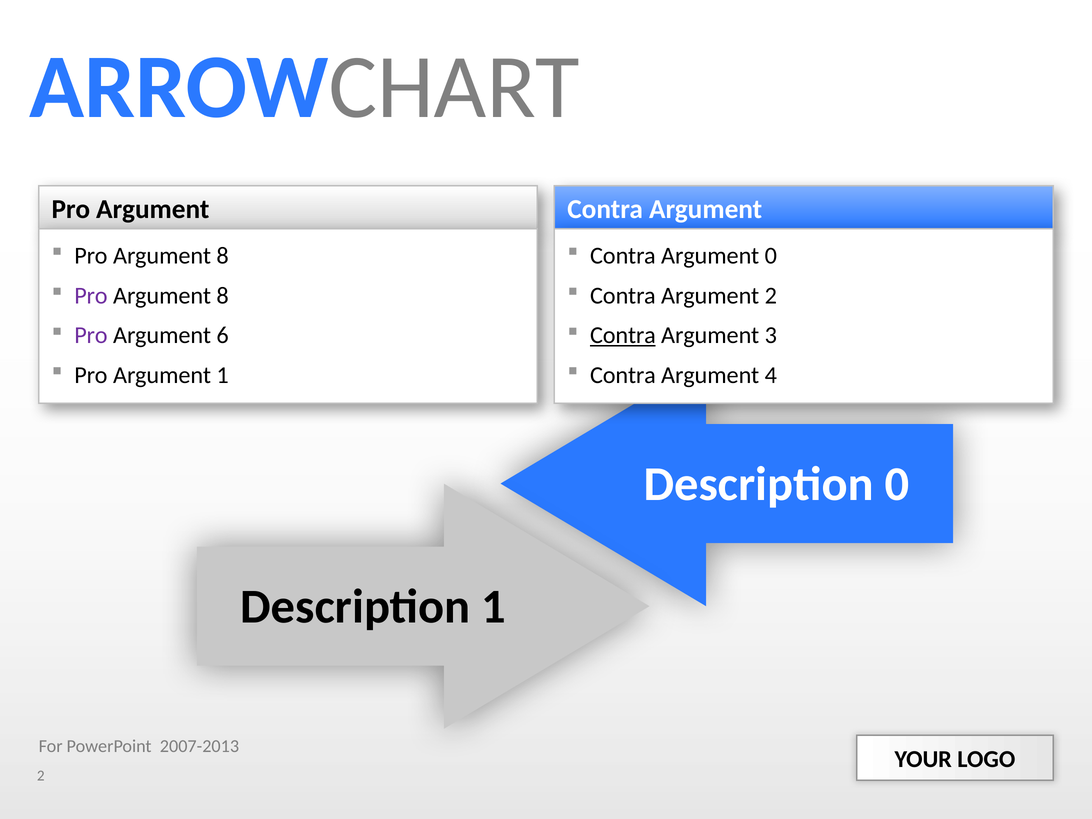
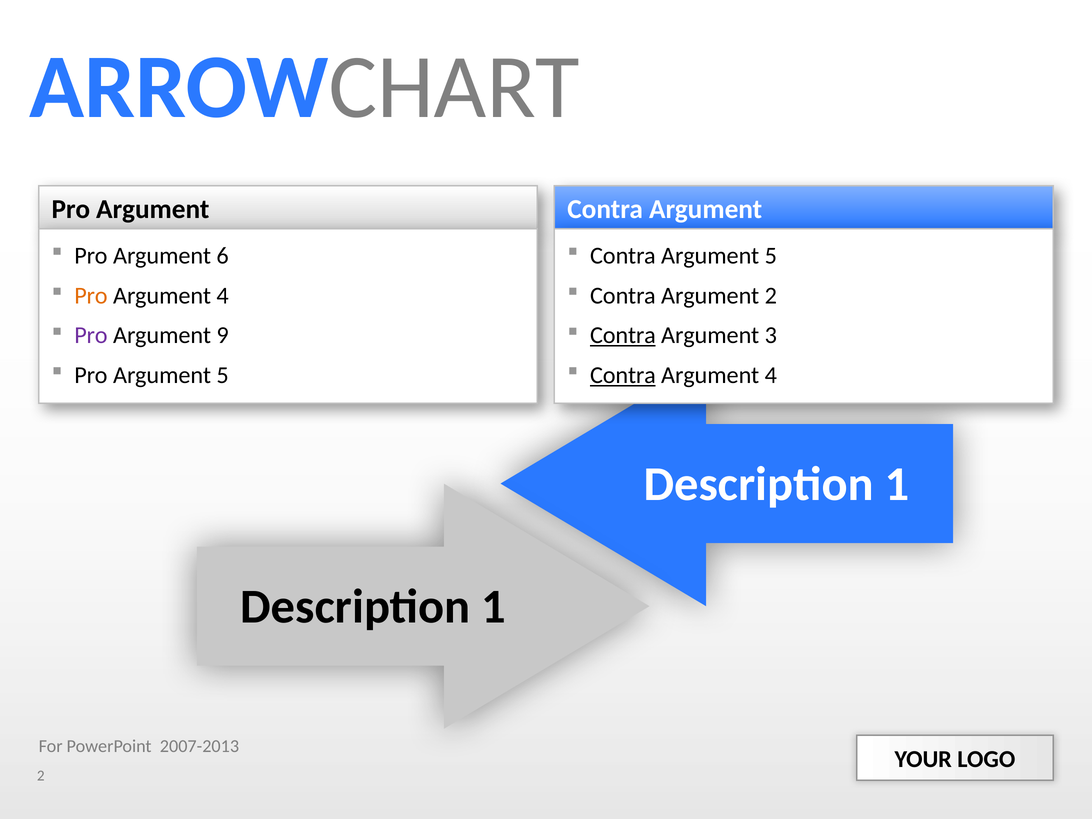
8: 8 -> 6 (223, 256)
Contra Argument 0: 0 -> 5 (771, 256)
Pro colour: purple -> orange (91, 296)
8: 8 -> 4 (223, 296)
6: 6 -> 9 (223, 335)
Pro Argument 1: 1 -> 5 (223, 375)
Contra underline: none -> present (623, 375)
0: 0 -> 1 (897, 484)
